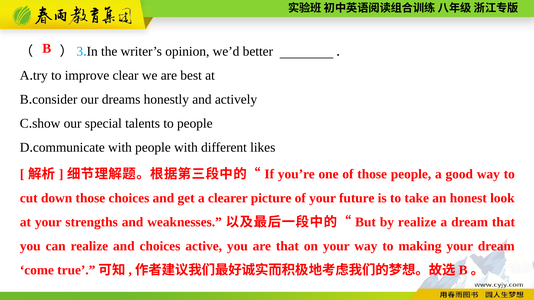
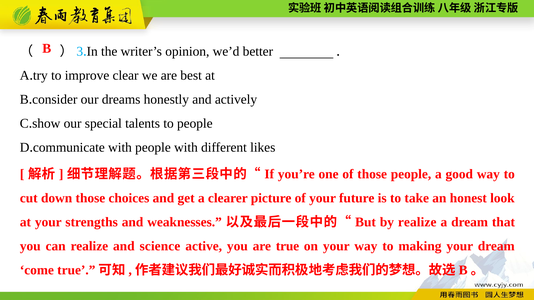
and choices: choices -> science (160, 246)
are that: that -> true (288, 246)
